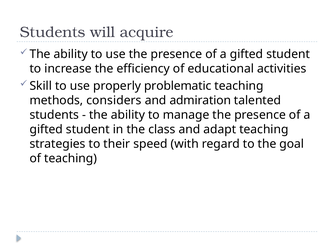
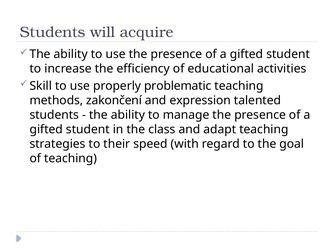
considers: considers -> zakončení (114, 101)
admiration: admiration -> expression (200, 101)
